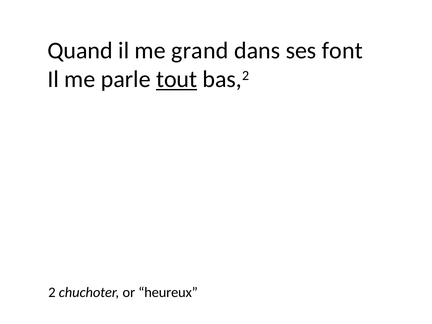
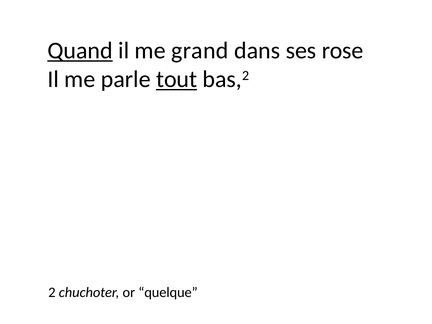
Quand underline: none -> present (80, 51)
font: font -> rose (343, 51)
heureux: heureux -> quelque (168, 292)
